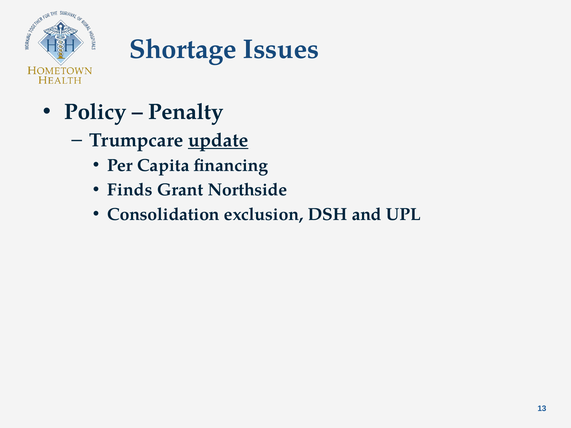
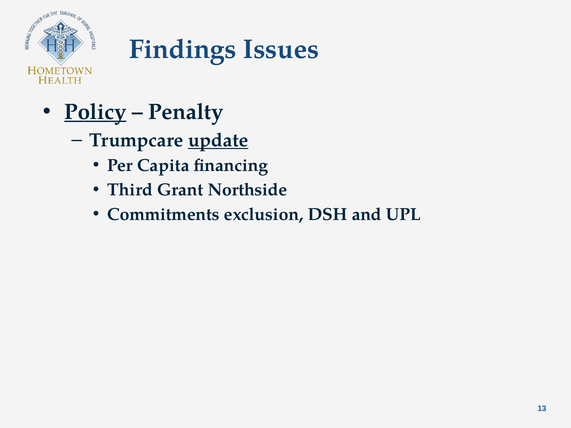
Shortage: Shortage -> Findings (183, 49)
Policy underline: none -> present (95, 112)
Finds: Finds -> Third (130, 190)
Consolidation: Consolidation -> Commitments (163, 214)
